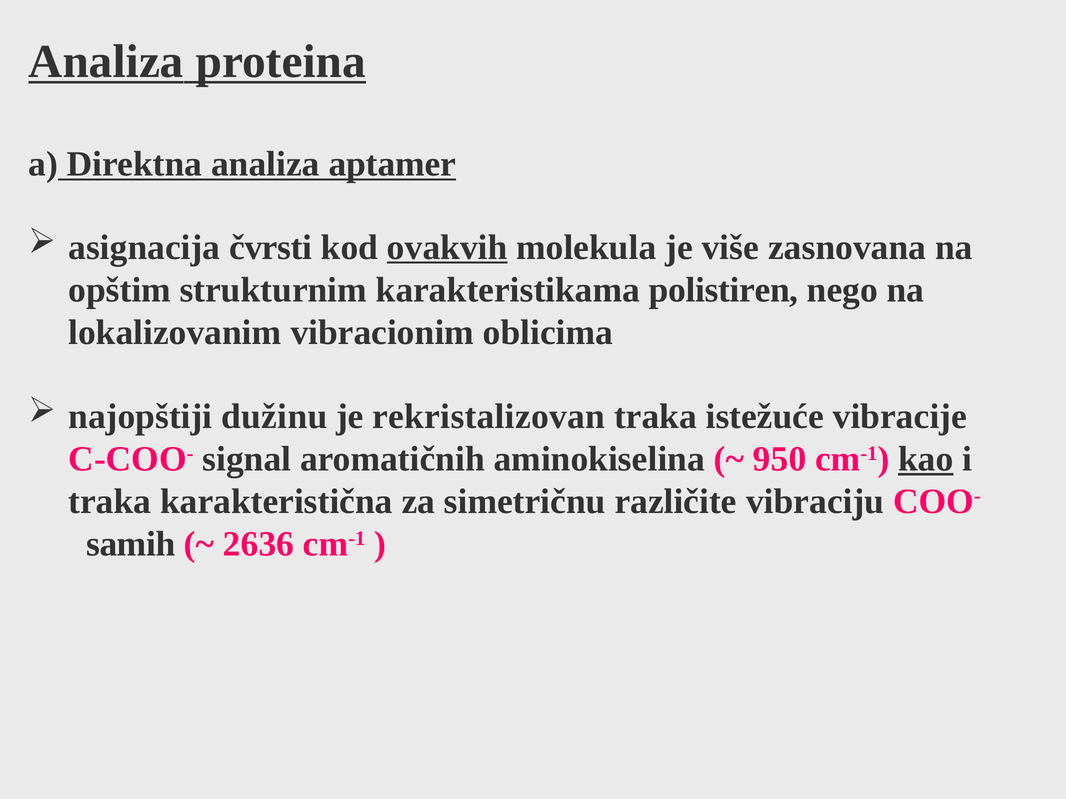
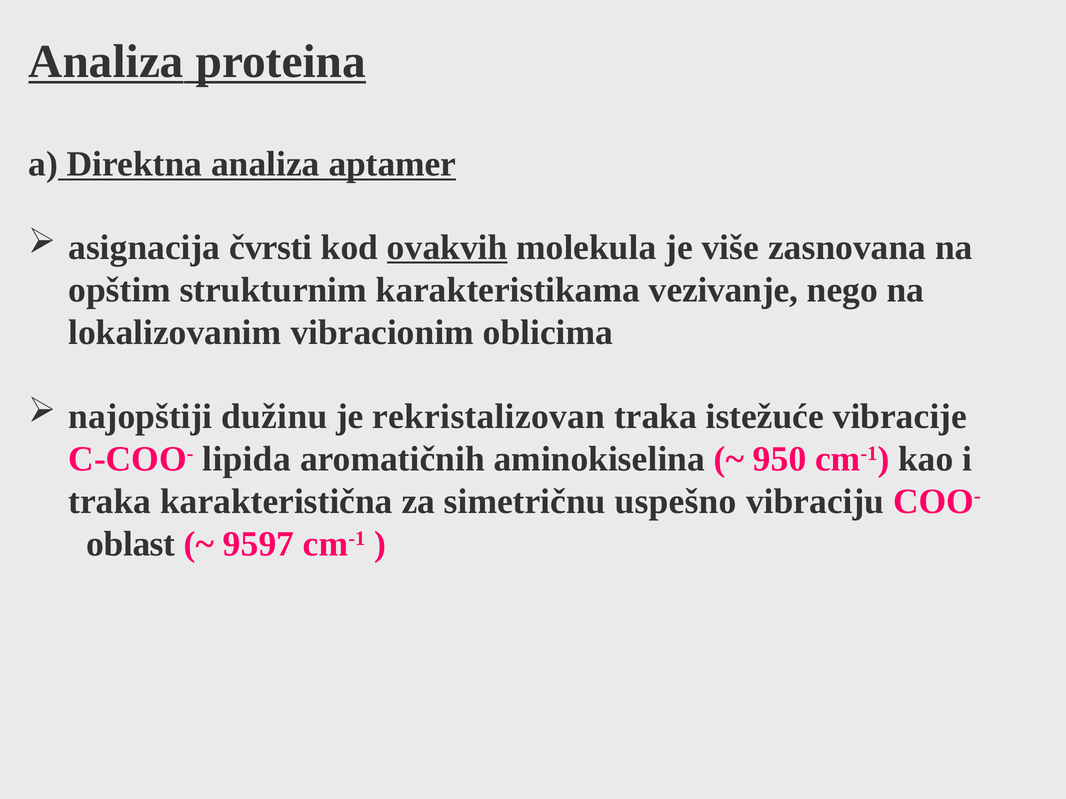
polistiren: polistiren -> vezivanje (724, 290)
signal: signal -> lipida (247, 459)
kao underline: present -> none (926, 459)
različite: različite -> uspešno (675, 502)
samih: samih -> oblast (131, 545)
2636: 2636 -> 9597 (259, 545)
